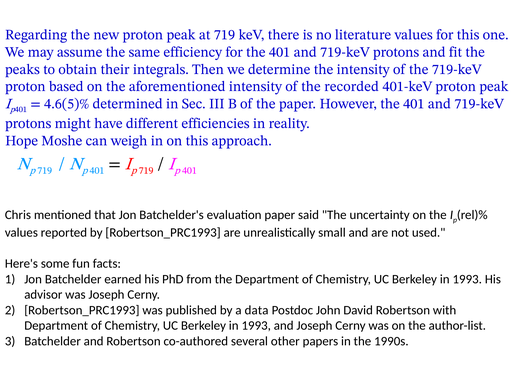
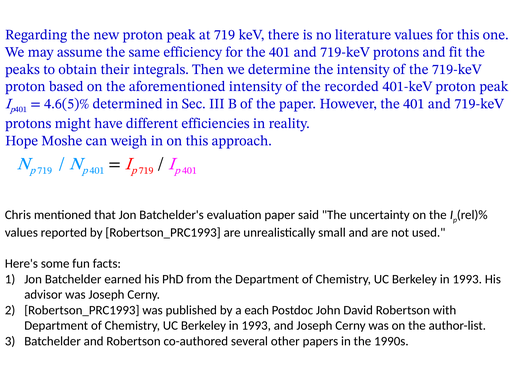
data: data -> each (257, 310)
